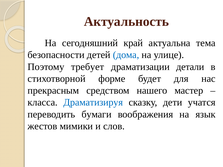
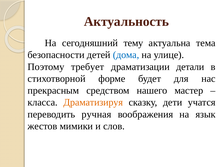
край: край -> тему (133, 43)
Драматизируя colour: blue -> orange (93, 103)
бумаги: бумаги -> ручная (96, 114)
